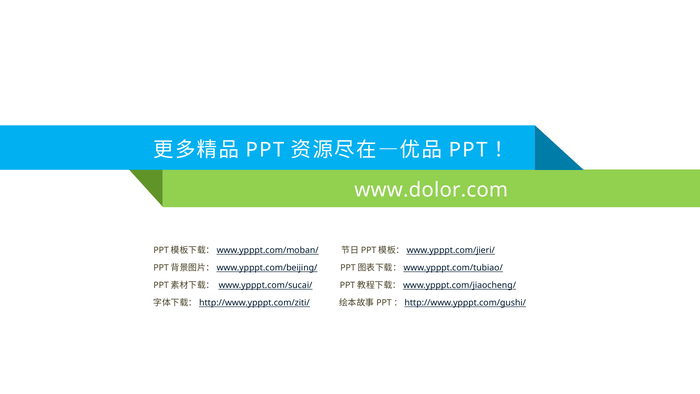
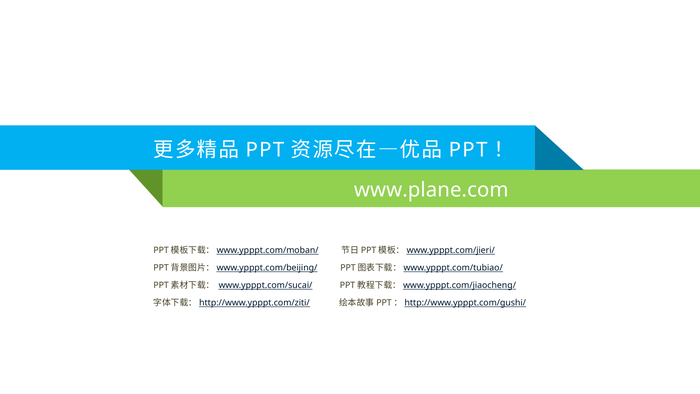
www.dolor.com: www.dolor.com -> www.plane.com (431, 190)
